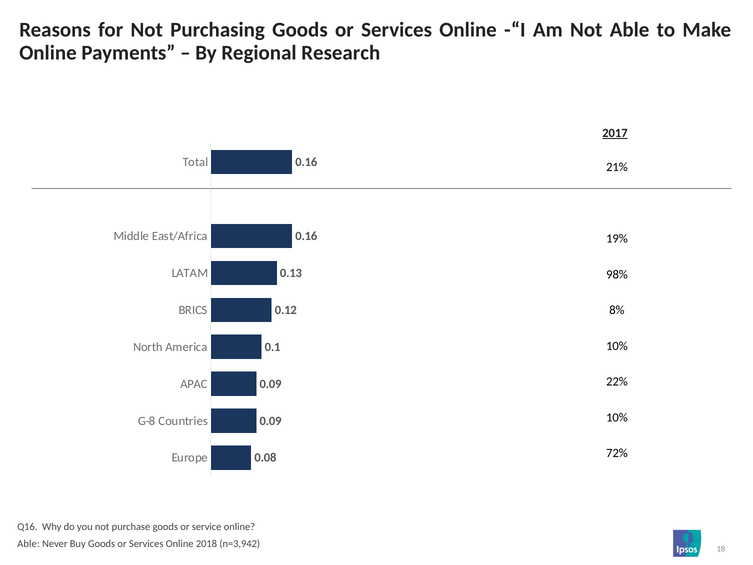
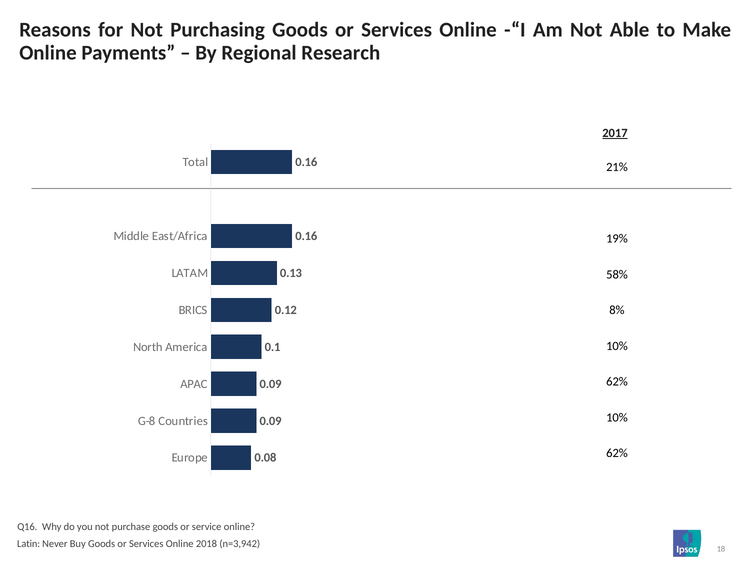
98%: 98% -> 58% (617, 274)
22%: 22% -> 62% (617, 382)
72%: 72% -> 62% (617, 453)
Able: Able -> Latin (29, 544)
